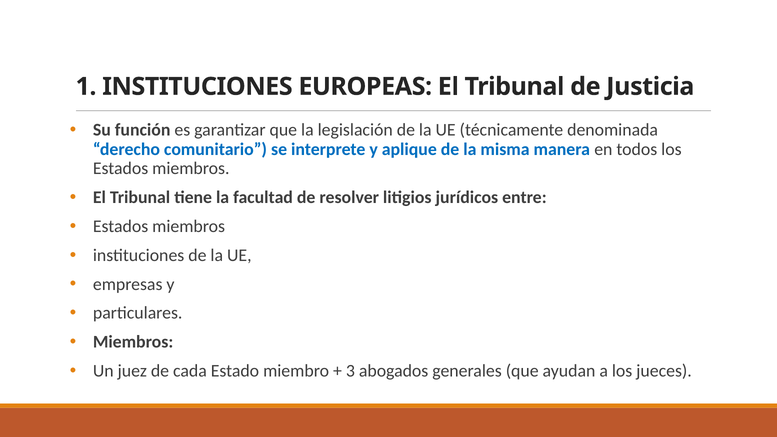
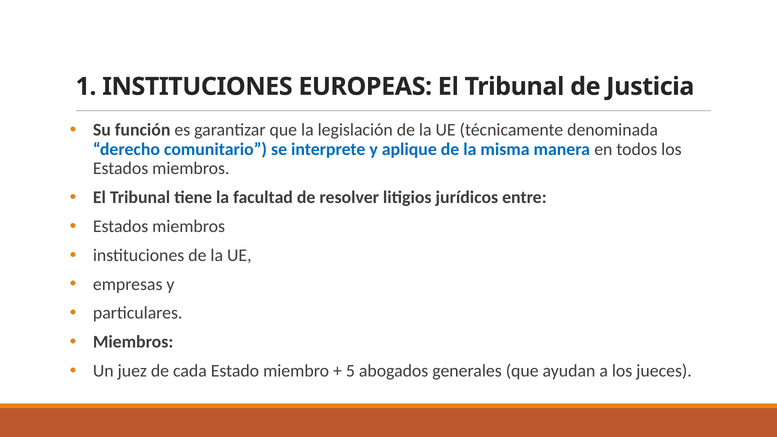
3: 3 -> 5 (350, 371)
